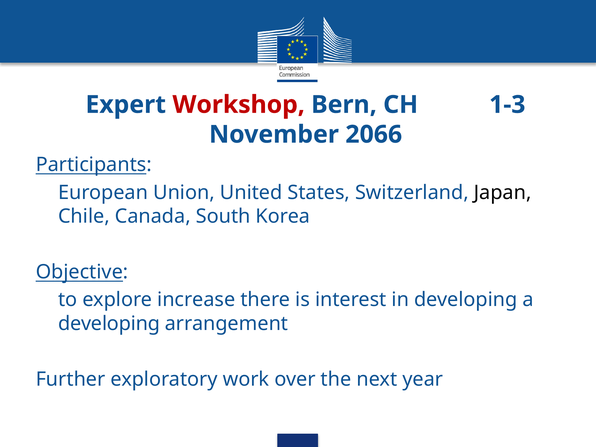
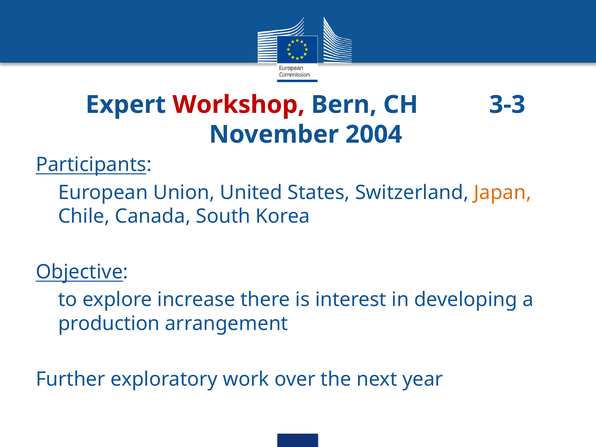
1-3: 1-3 -> 3-3 (507, 105)
2066: 2066 -> 2004 (374, 134)
Japan colour: black -> orange (503, 193)
developing: developing -> production (109, 324)
